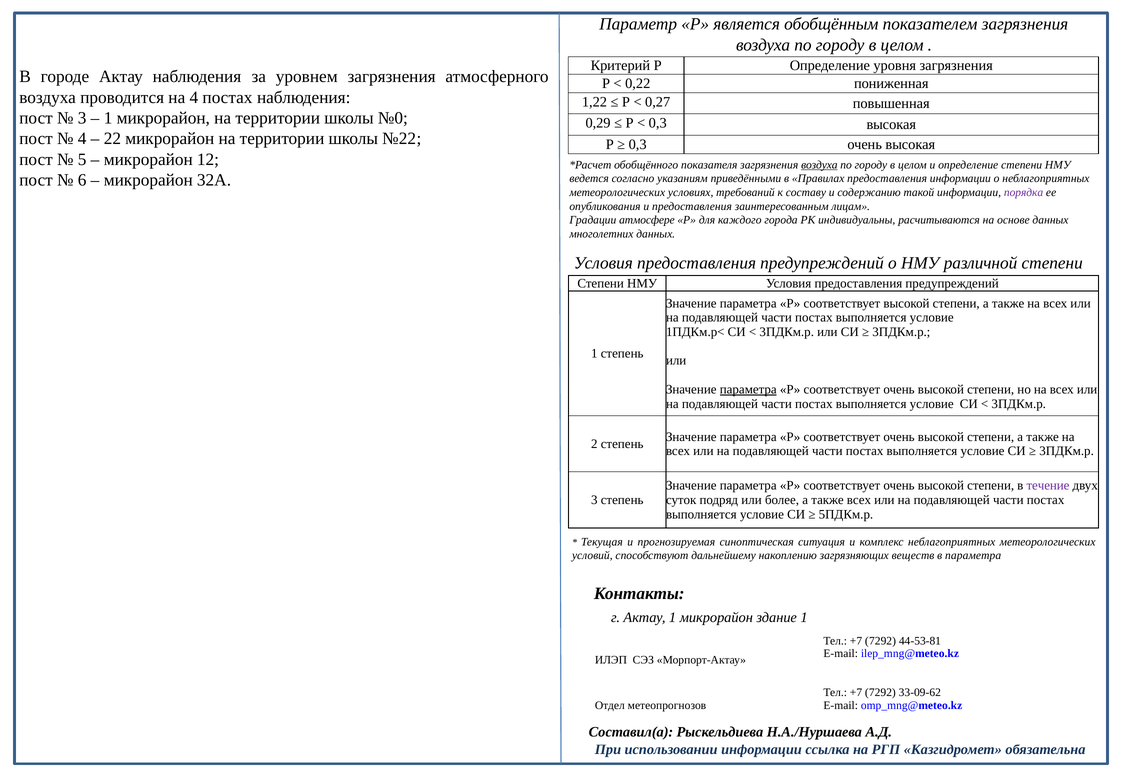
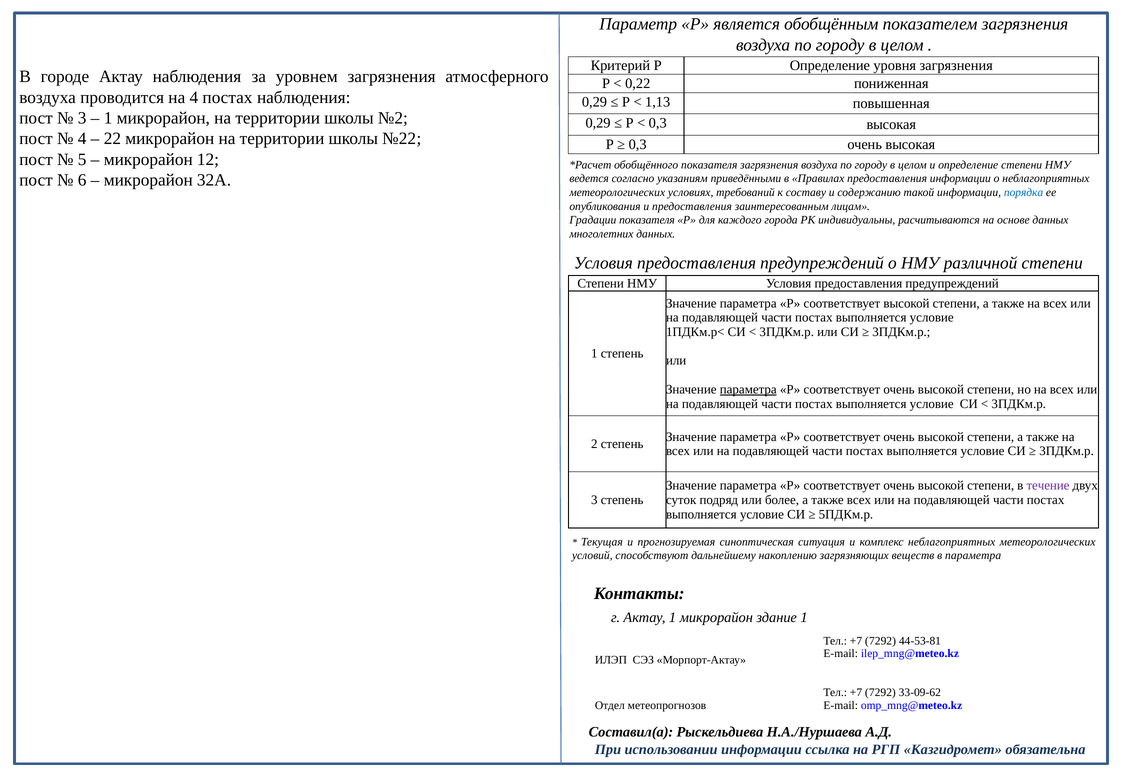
1,22: 1,22 -> 0,29 (594, 102)
0,27: 0,27 -> 1,13 (658, 102)
№0: №0 -> №2 (393, 118)
воздуха underline: present -> none (819, 165)
порядка colour: purple -> blue (1024, 192)
Градации атмосфере: атмосфере -> показателя (647, 220)
